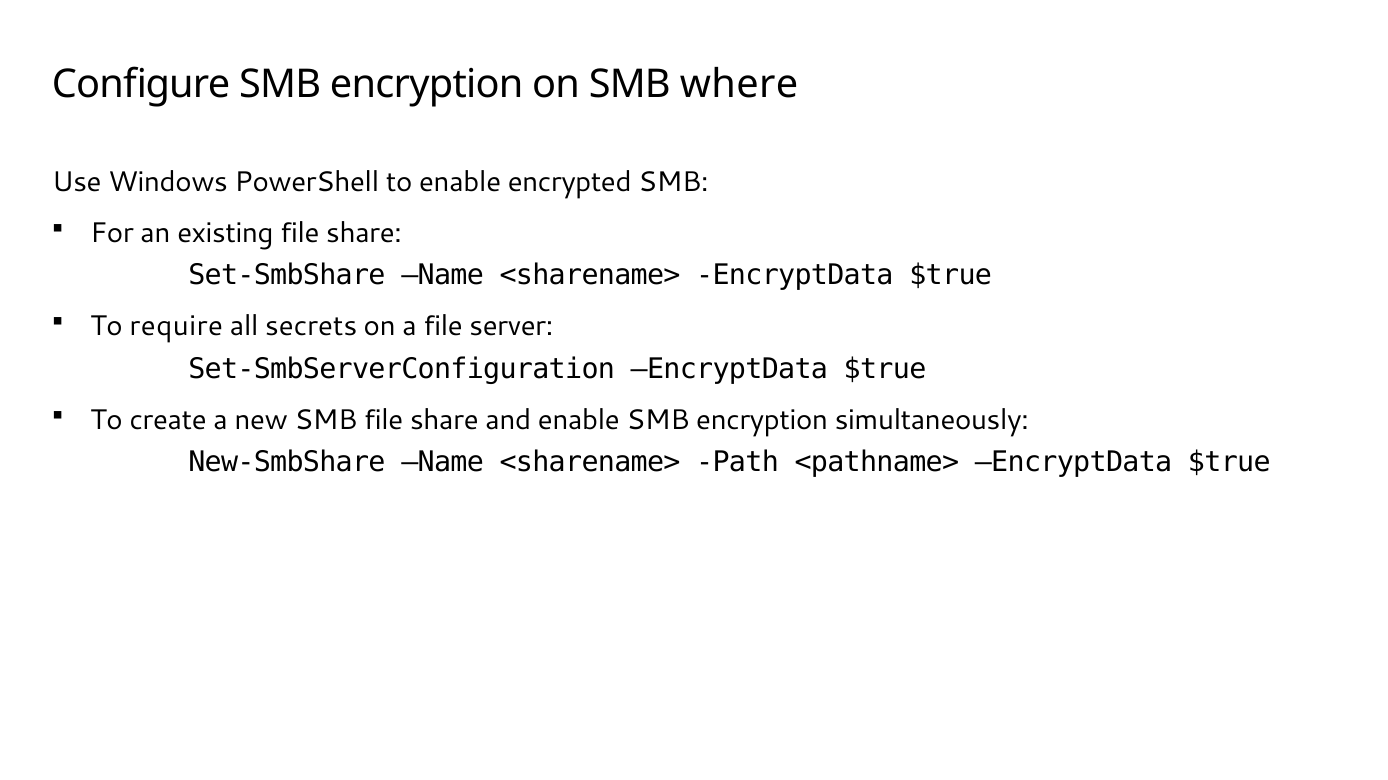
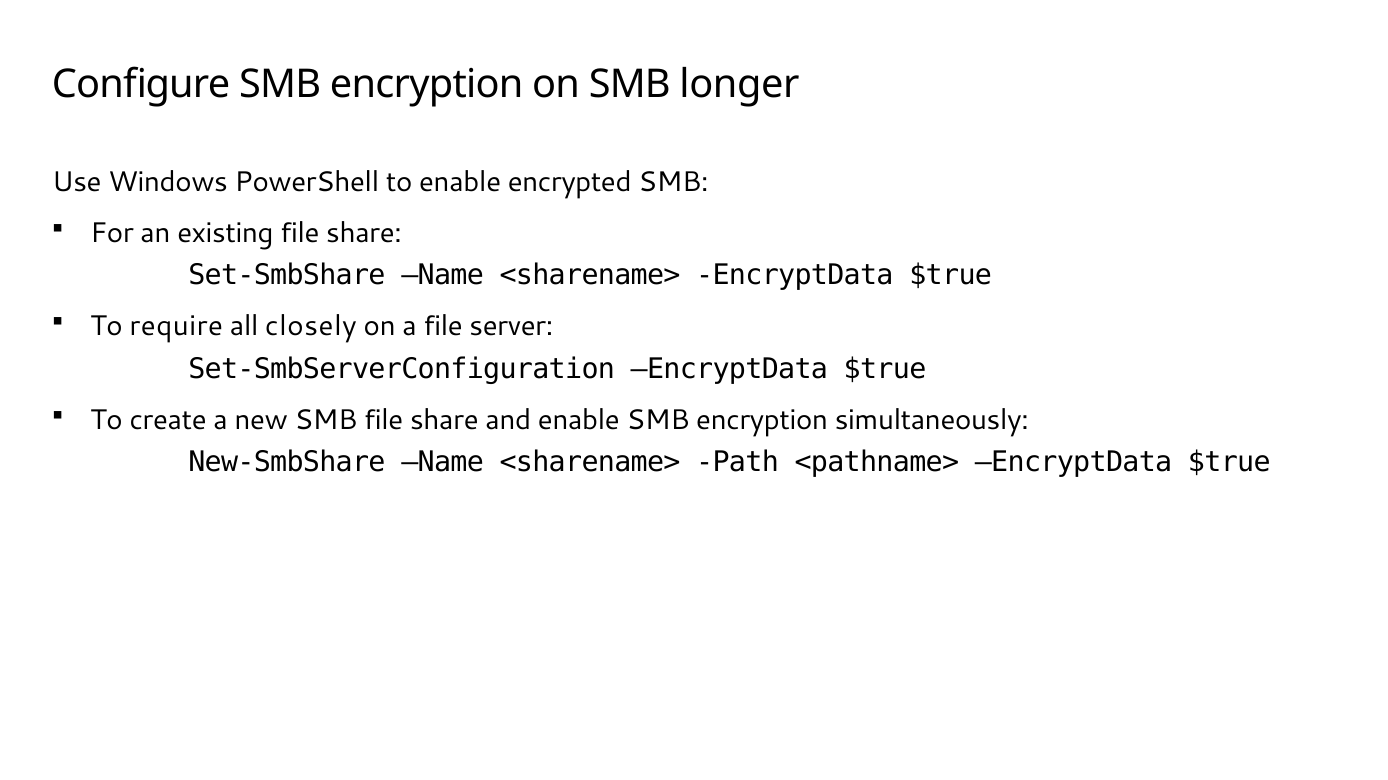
where: where -> longer (739, 85)
secrets: secrets -> closely (311, 327)
